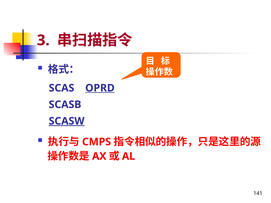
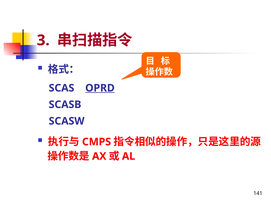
SCASW underline: present -> none (67, 121)
